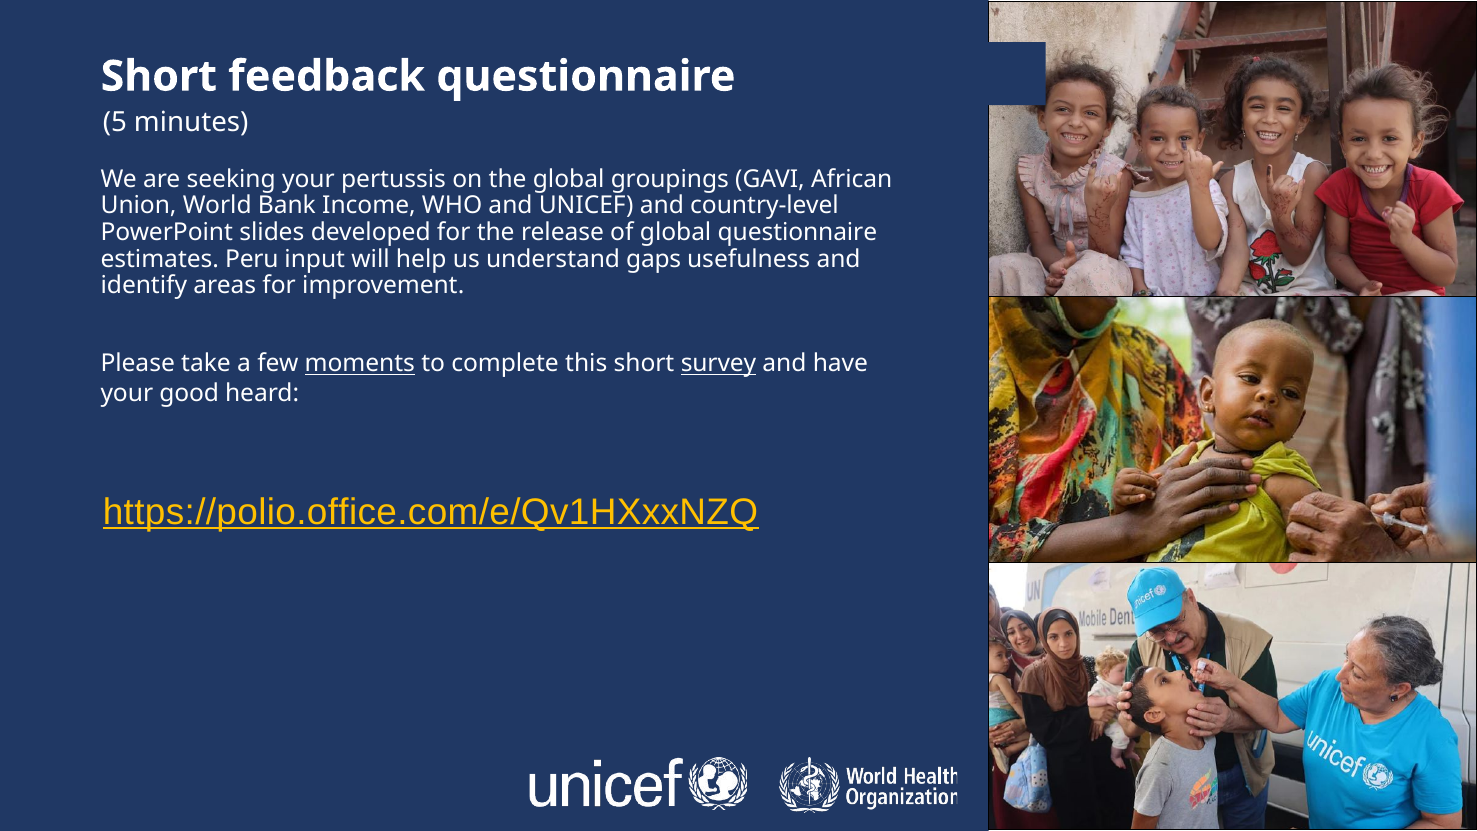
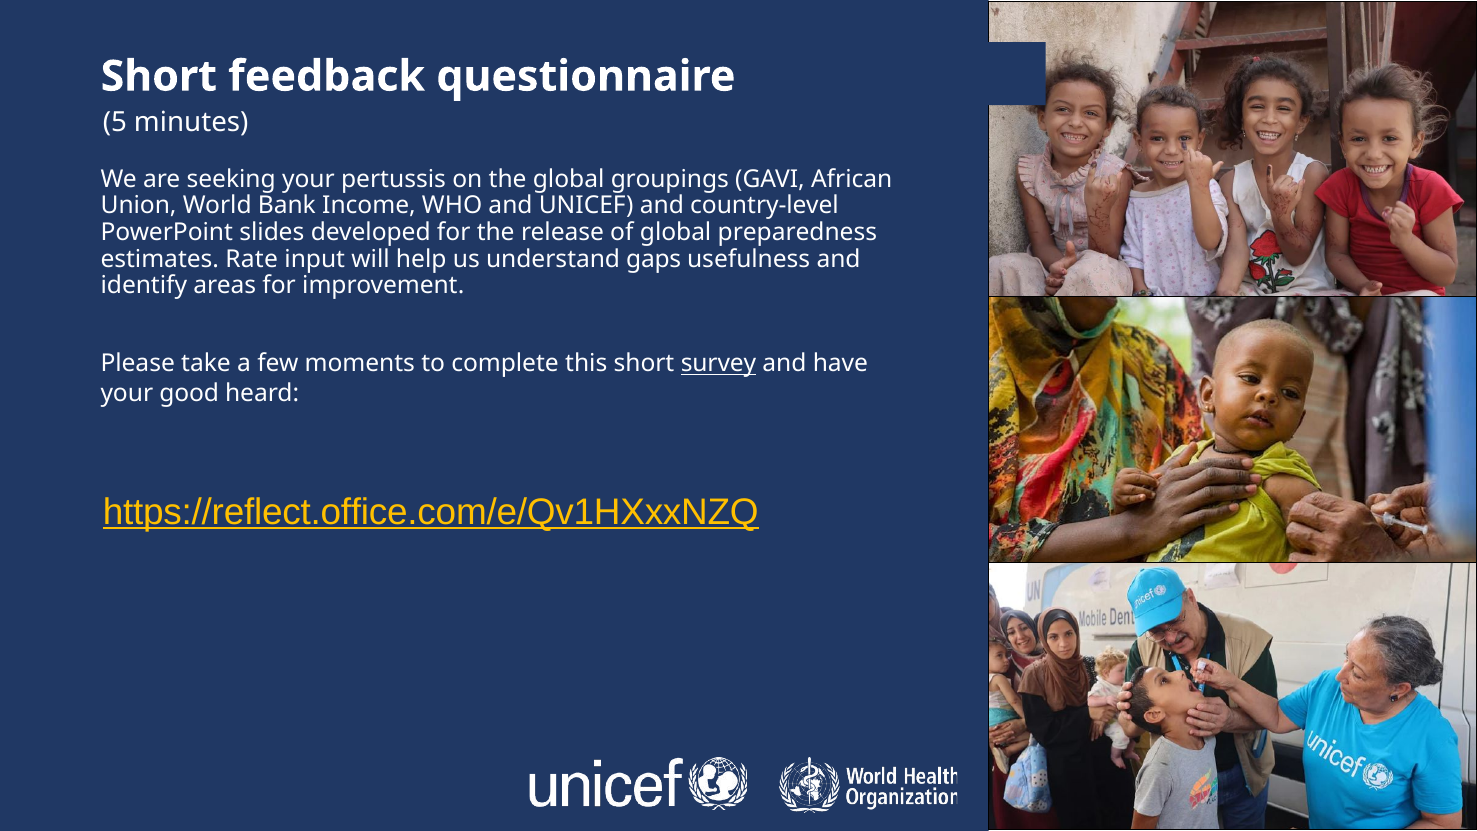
global questionnaire: questionnaire -> preparedness (797, 232)
Peru: Peru -> Rate (252, 259)
moments underline: present -> none (360, 364)
https://polio.office.com/e/Qv1HXxxNZQ: https://polio.office.com/e/Qv1HXxxNZQ -> https://reflect.office.com/e/Qv1HXxxNZQ (431, 512)
